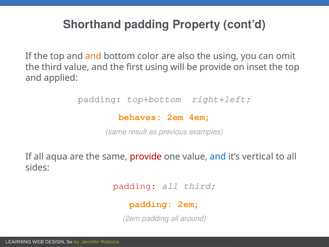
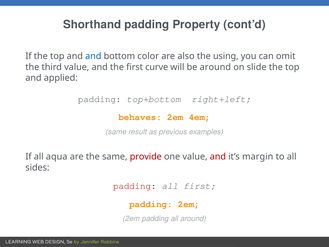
and colour: orange -> blue (93, 56)
first using: using -> curve (157, 67)
be provide: provide -> around (215, 67)
inset: inset -> slide (257, 67)
and colour: blue -> red (218, 157)
vertical: vertical -> margin (258, 157)
all third: third -> first (200, 186)
